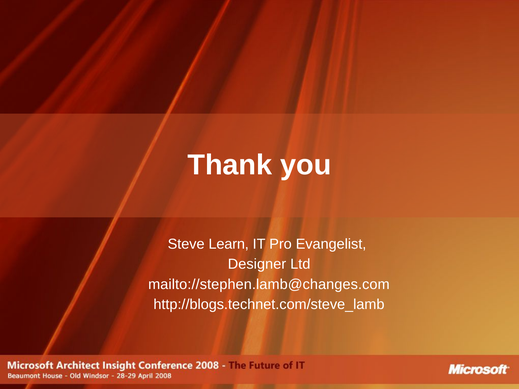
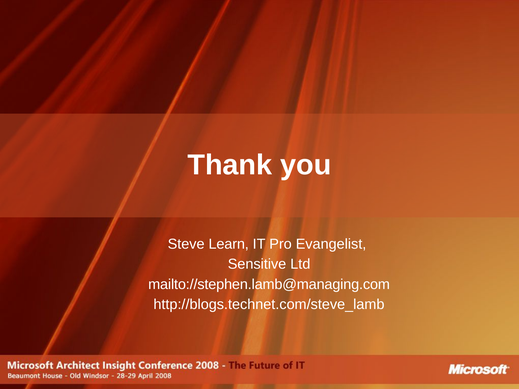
Designer: Designer -> Sensitive (257, 264)
mailto://stephen.lamb@changes.com: mailto://stephen.lamb@changes.com -> mailto://stephen.lamb@managing.com (269, 284)
